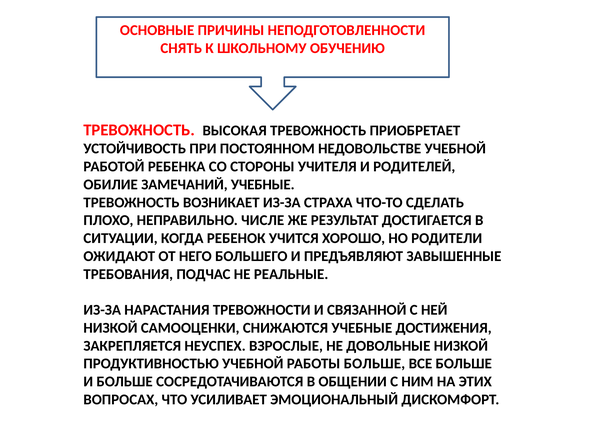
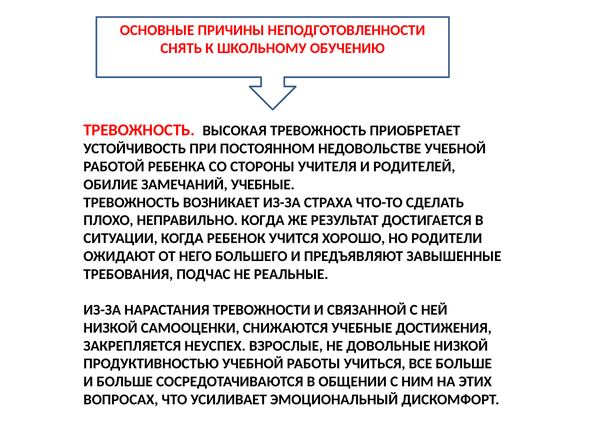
НЕПРАВИЛЬНО ЧИСЛЕ: ЧИСЛЕ -> КОГДА (263, 220)
РАБОТЫ БОЛЬШЕ: БОЛЬШЕ -> УЧИТЬСЯ (375, 363)
